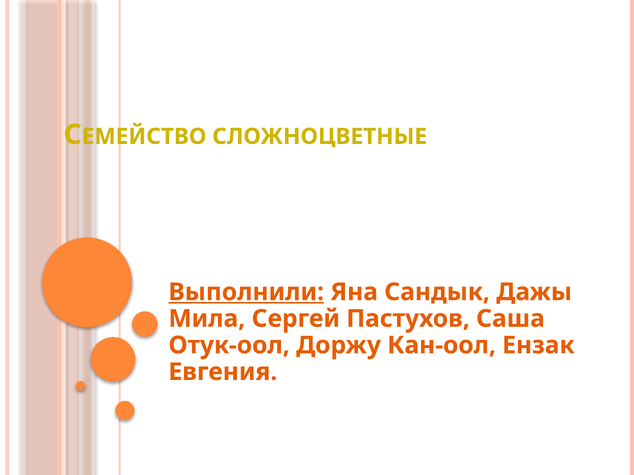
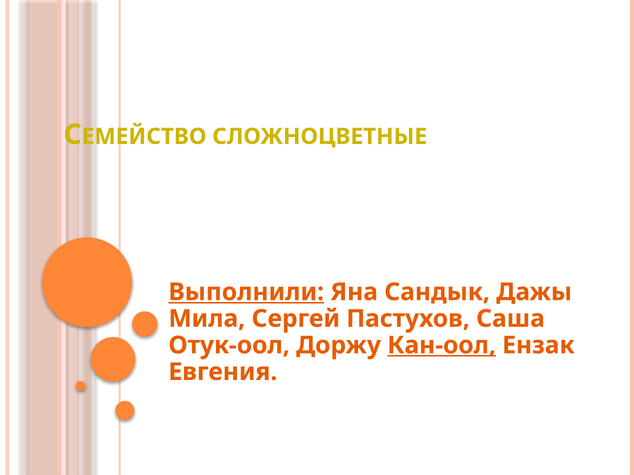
Кан-оол underline: none -> present (442, 346)
